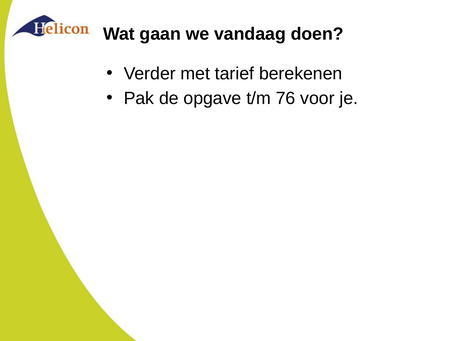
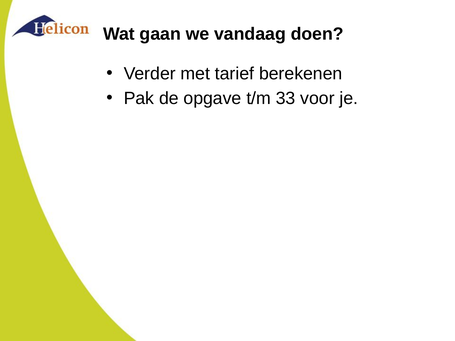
76: 76 -> 33 (286, 98)
